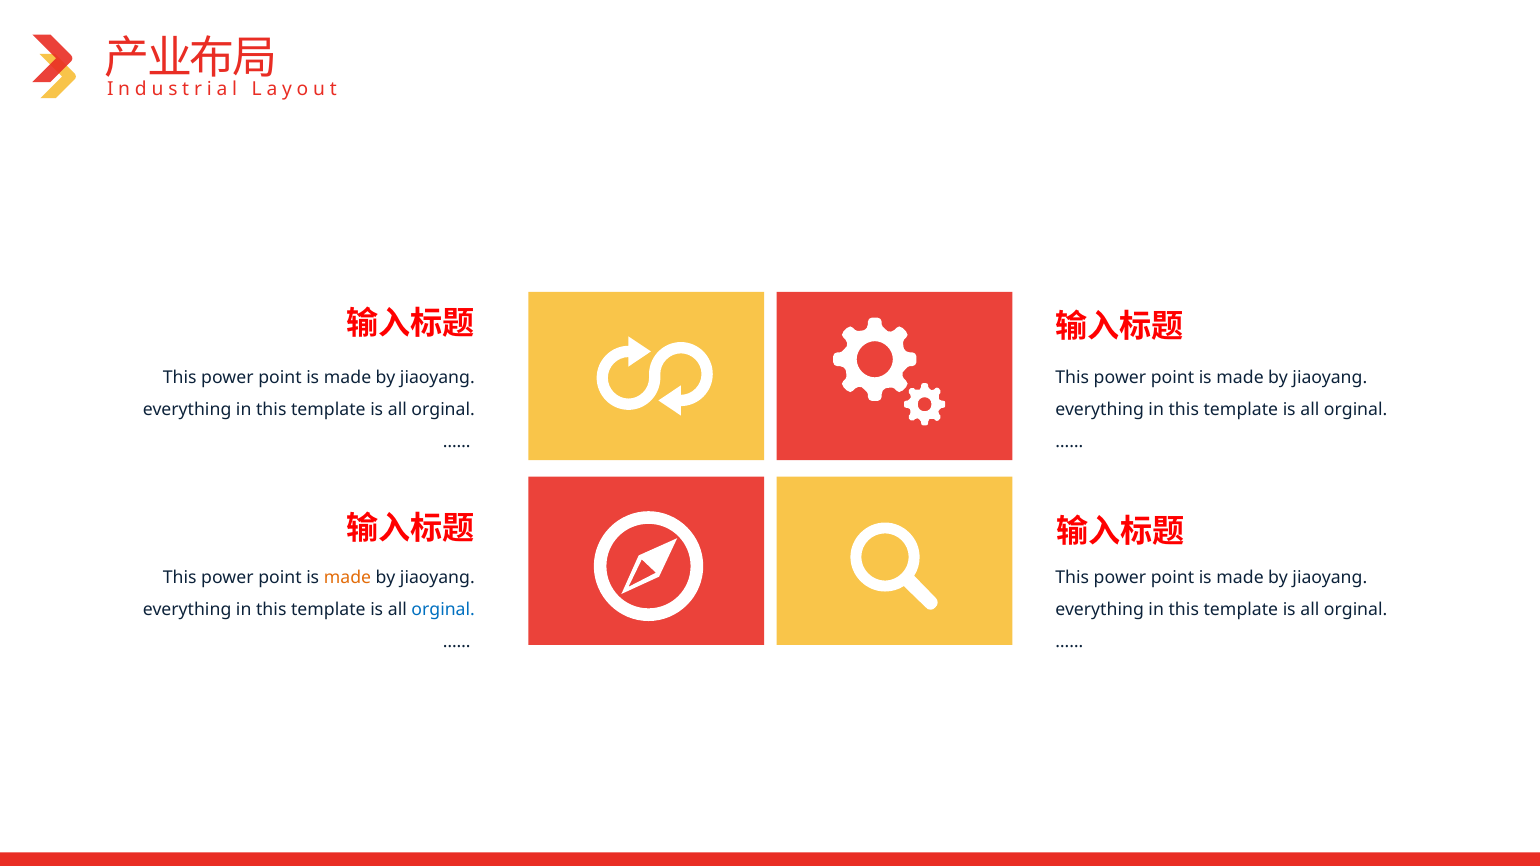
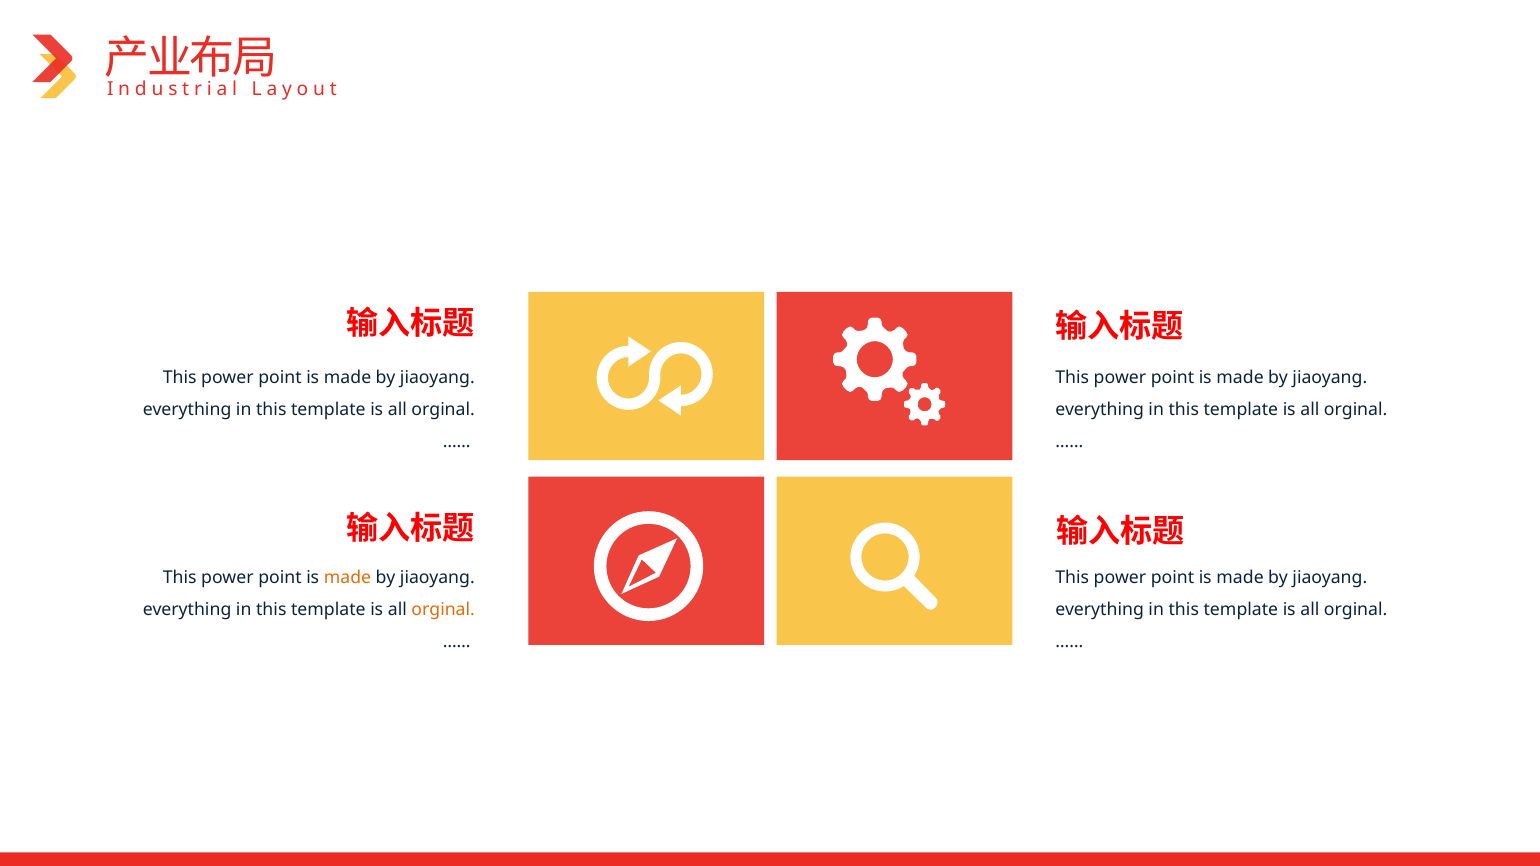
orginal colour: blue -> orange (443, 610)
